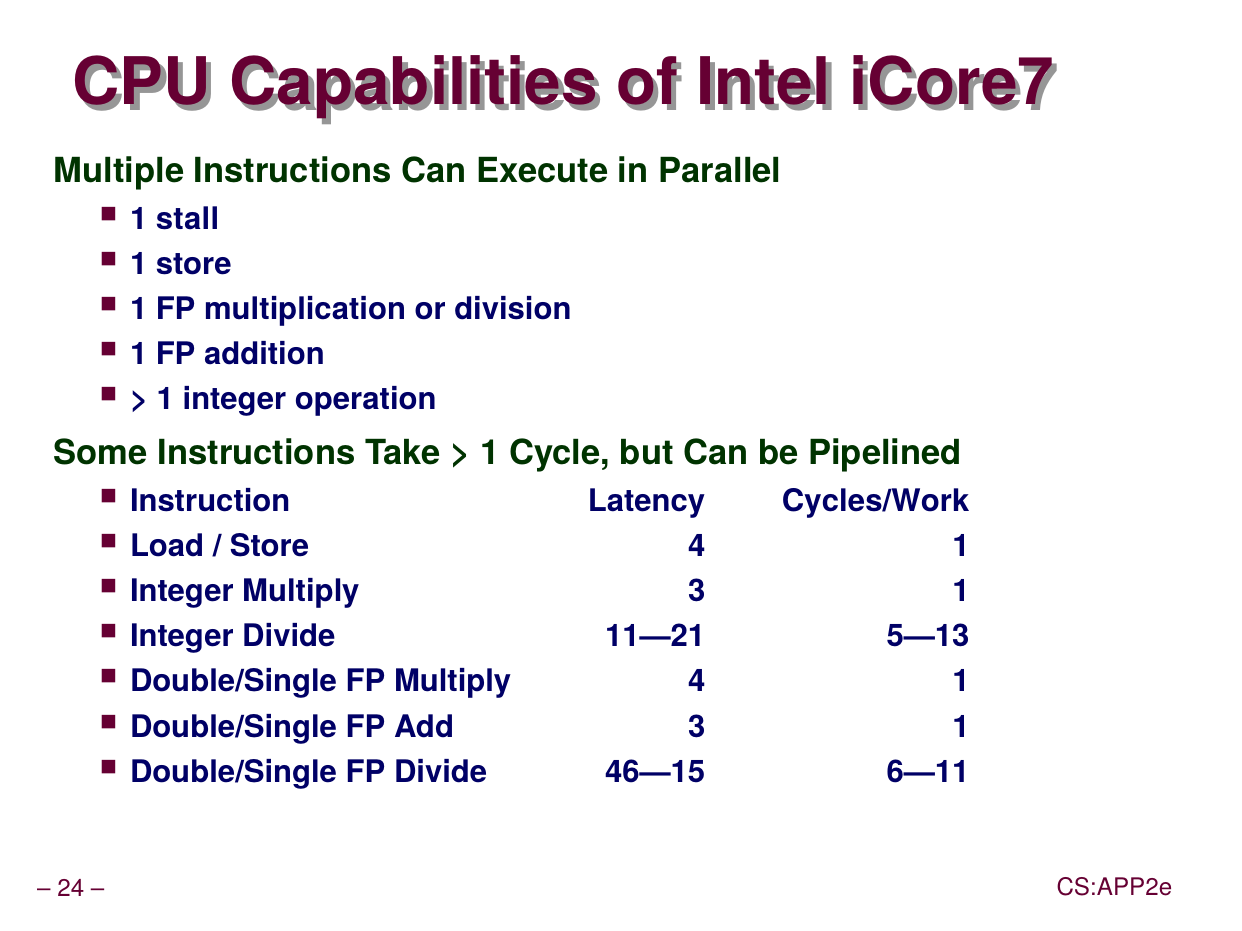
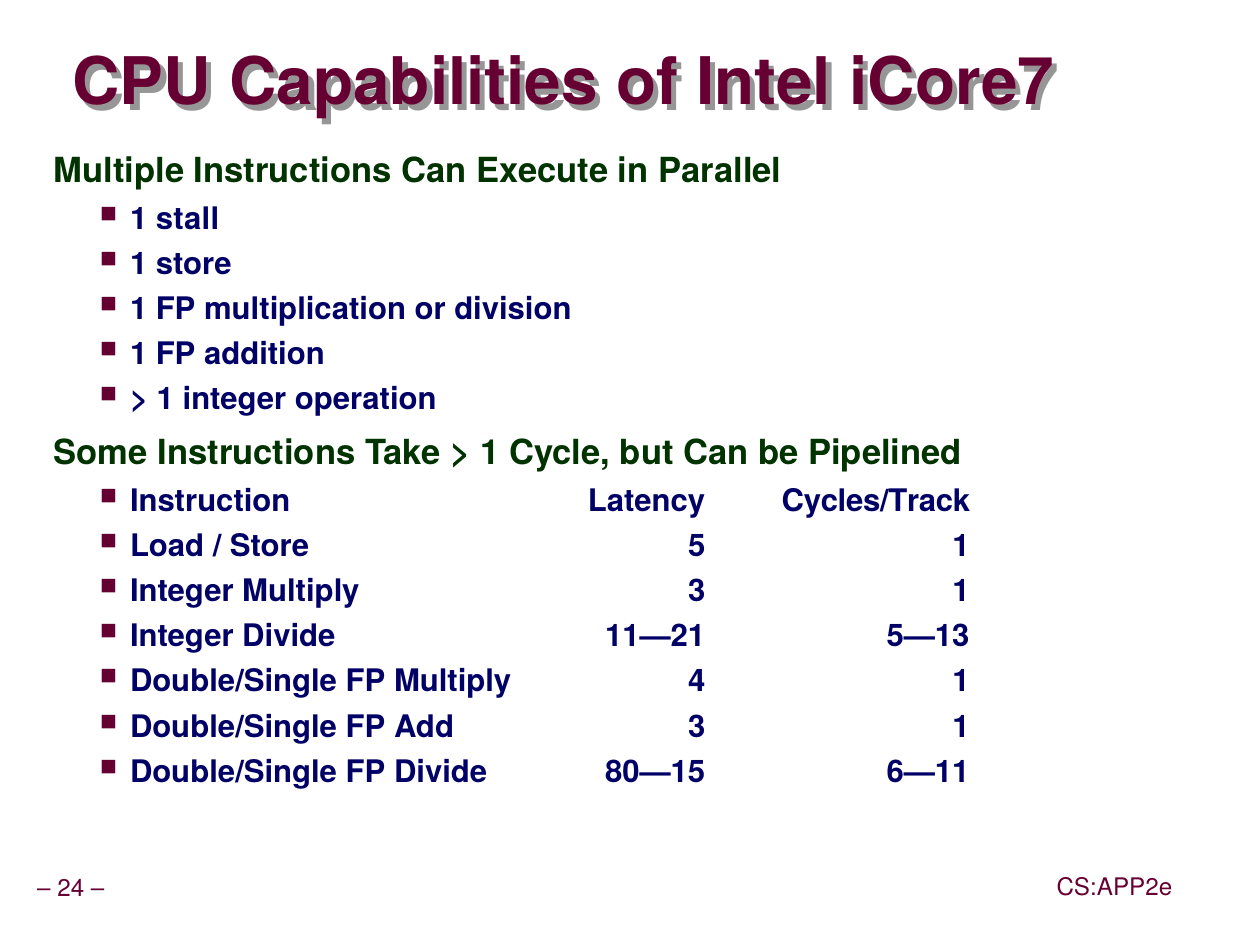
Cycles/Work: Cycles/Work -> Cycles/Track (876, 501)
Store 4: 4 -> 5 (697, 546)
46—15: 46—15 -> 80—15 (655, 772)
